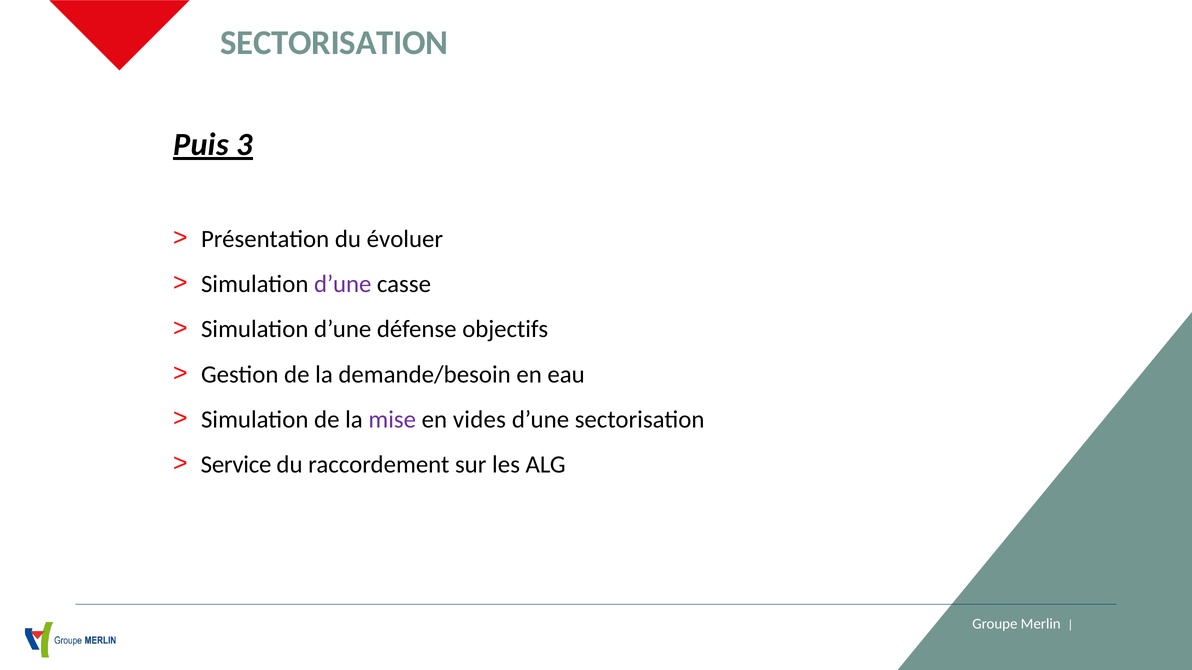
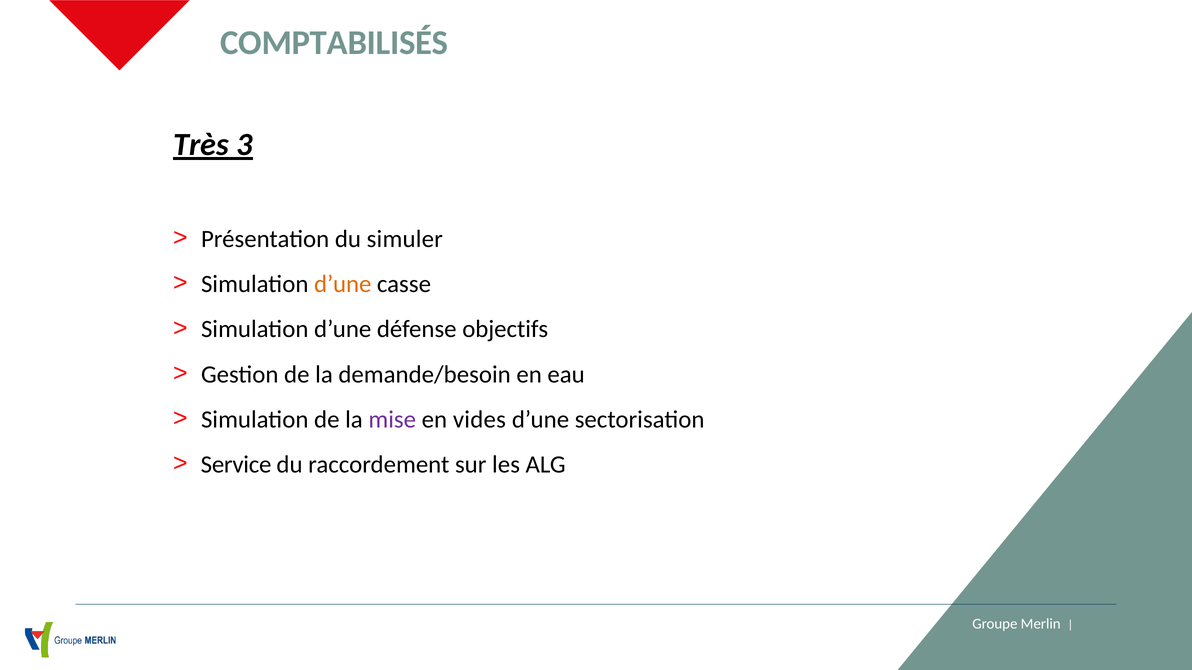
SECTORISATION: SECTORISATION -> COMPTABILISÉS (334, 43)
Puis: Puis -> Très (201, 145)
évoluer: évoluer -> simuler (405, 239)
d’une colour: purple -> orange (343, 284)
